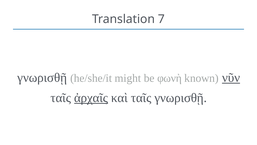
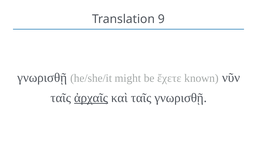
7: 7 -> 9 (161, 19)
φωνὴ: φωνὴ -> ἔχετε (169, 78)
νῦν underline: present -> none (231, 77)
